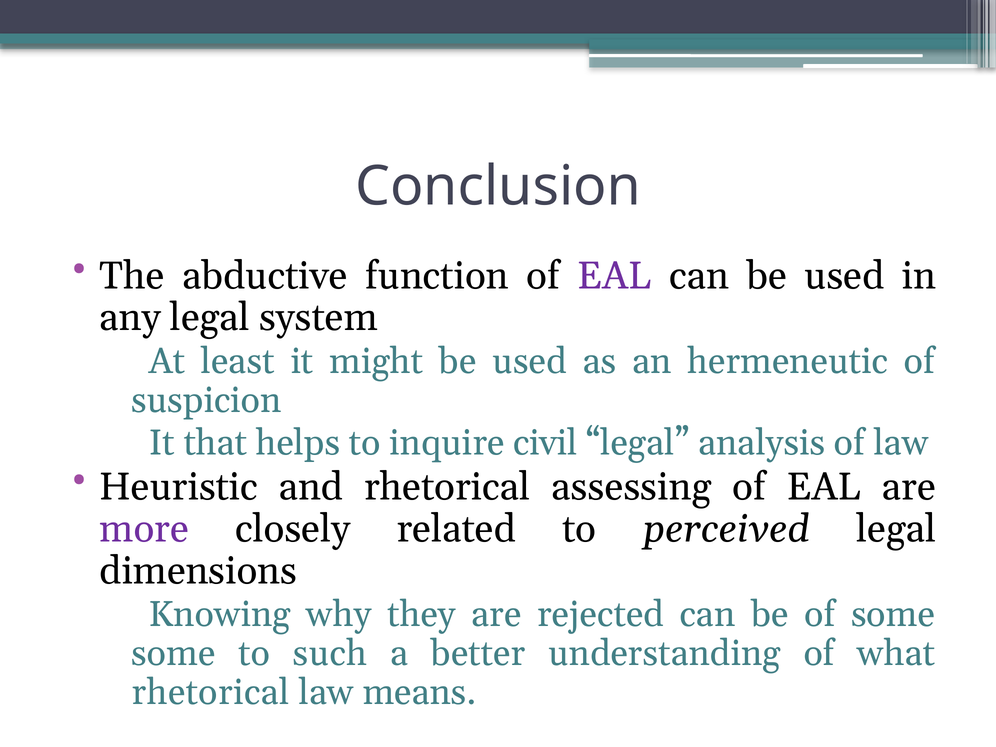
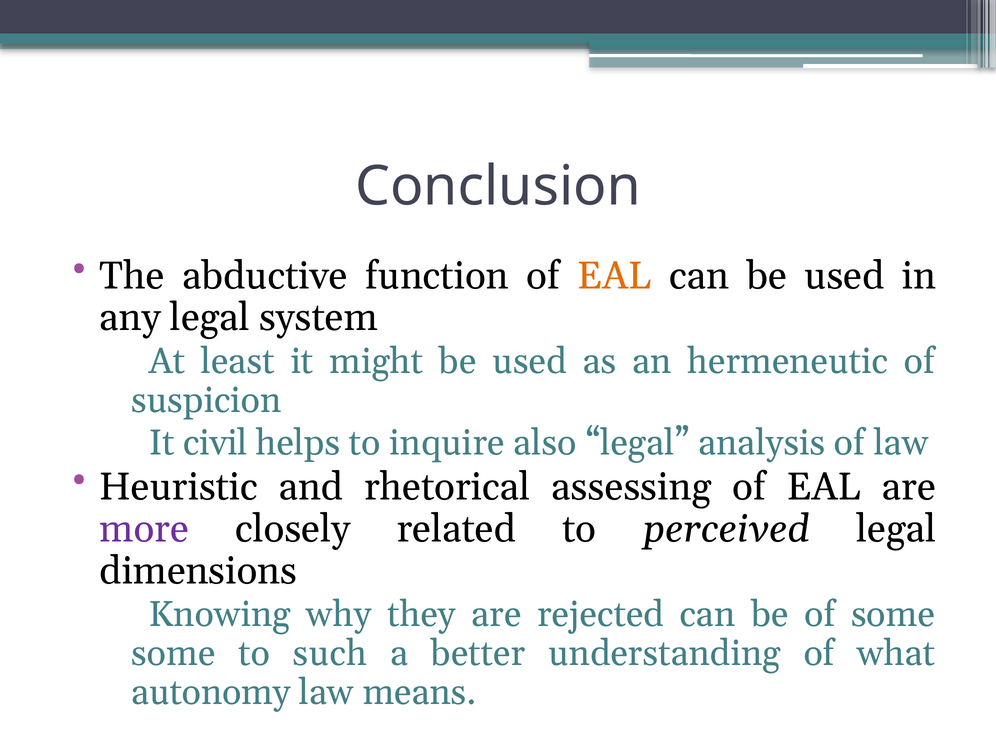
EAL colour: purple -> orange (614, 276)
that: that -> civil (215, 443)
civil: civil -> also (545, 443)
rhetorical: rhetorical -> autonomy (211, 692)
